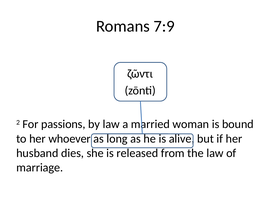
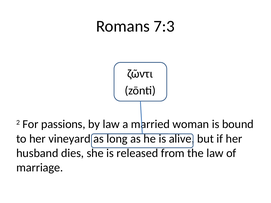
7:9: 7:9 -> 7:3 (164, 26)
whoever: whoever -> vineyard (70, 139)
